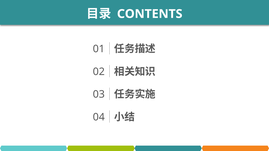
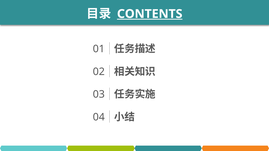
CONTENTS underline: none -> present (150, 14)
